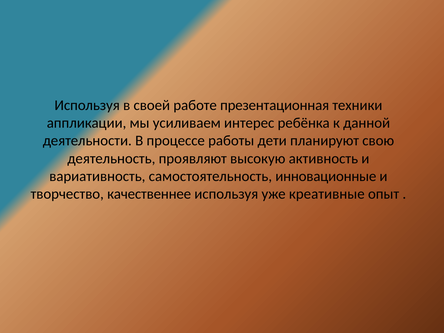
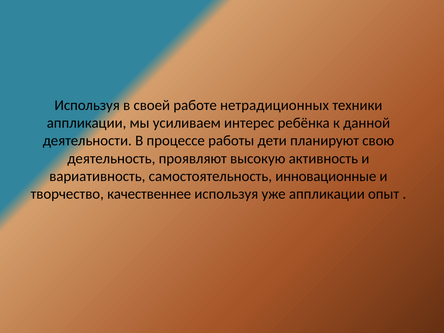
презентационная: презентационная -> нетрадиционных (275, 105)
уже креативные: креативные -> аппликации (327, 194)
